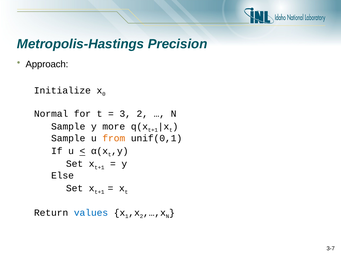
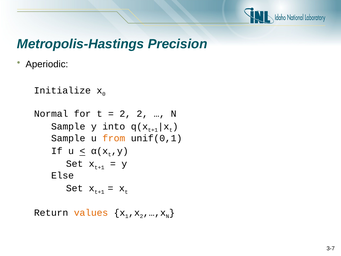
Approach: Approach -> Aperiodic (47, 64)
3: 3 -> 2 (125, 114)
more: more -> into (114, 126)
values colour: blue -> orange (91, 212)
